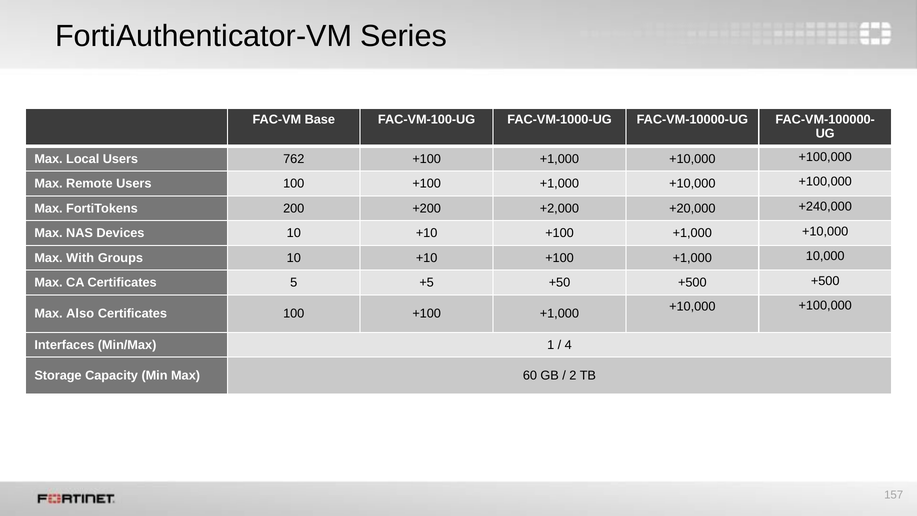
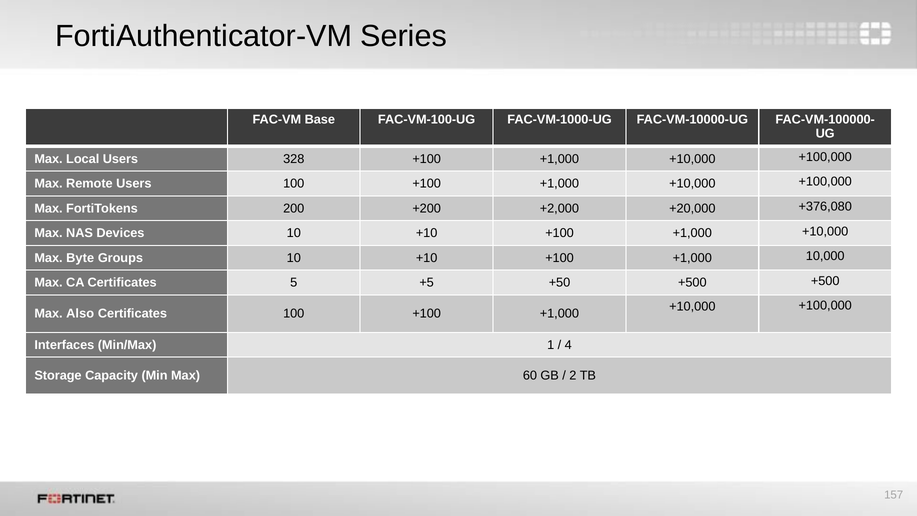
762: 762 -> 328 (294, 159)
+240,000: +240,000 -> +376,080 (825, 206)
With: With -> Byte (80, 258)
